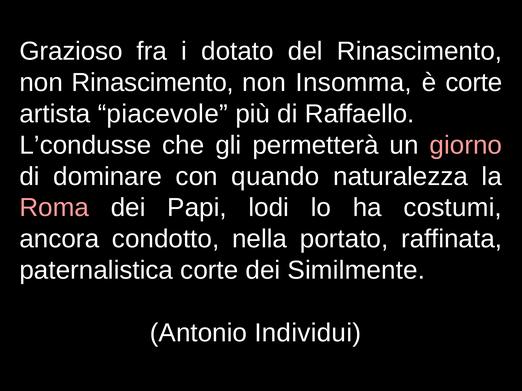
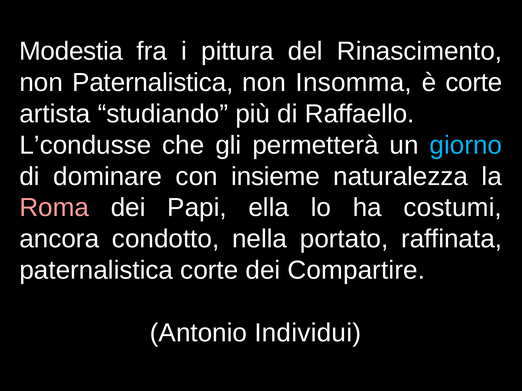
Grazioso: Grazioso -> Modestia (71, 51)
dotato: dotato -> pittura (237, 51)
non Rinascimento: Rinascimento -> Paternalistica (153, 83)
piacevole: piacevole -> studiando (163, 114)
giorno colour: pink -> light blue (466, 145)
quando: quando -> insieme (276, 177)
lodi: lodi -> ella (269, 208)
Similmente: Similmente -> Compartire (356, 271)
